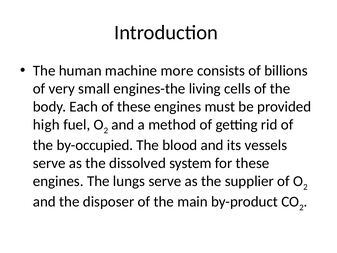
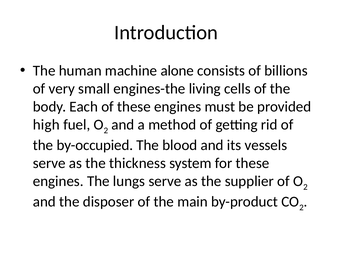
more: more -> alone (177, 71)
dissolved: dissolved -> thickness (138, 163)
